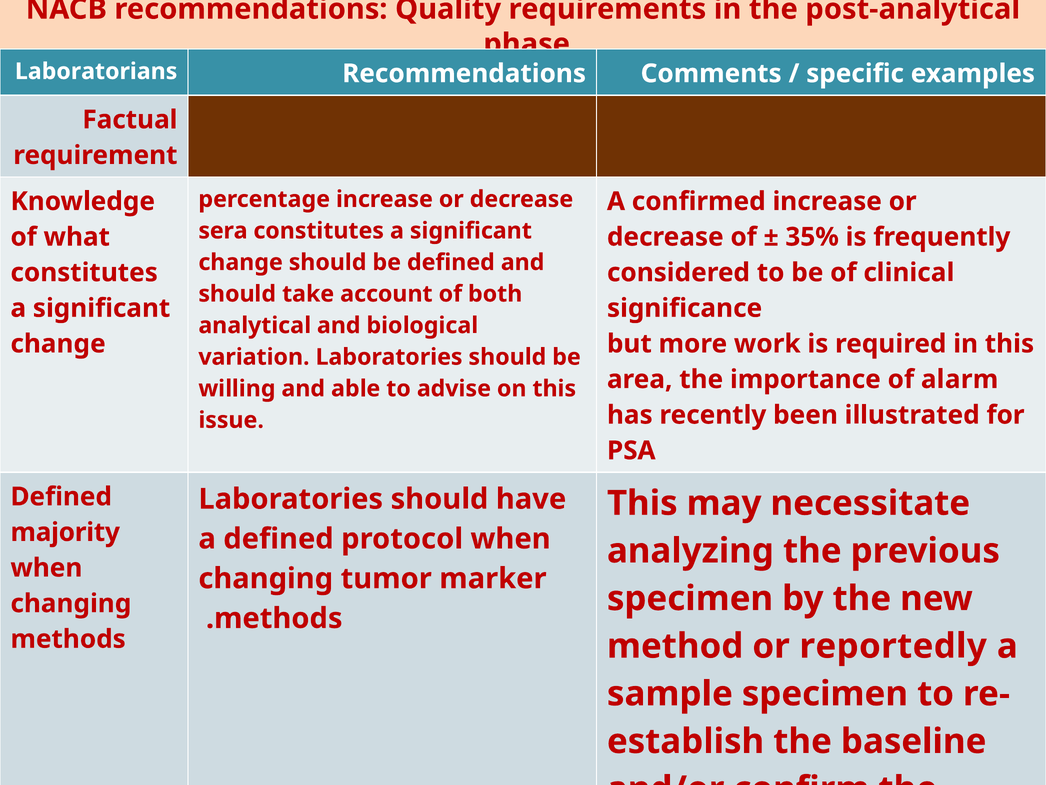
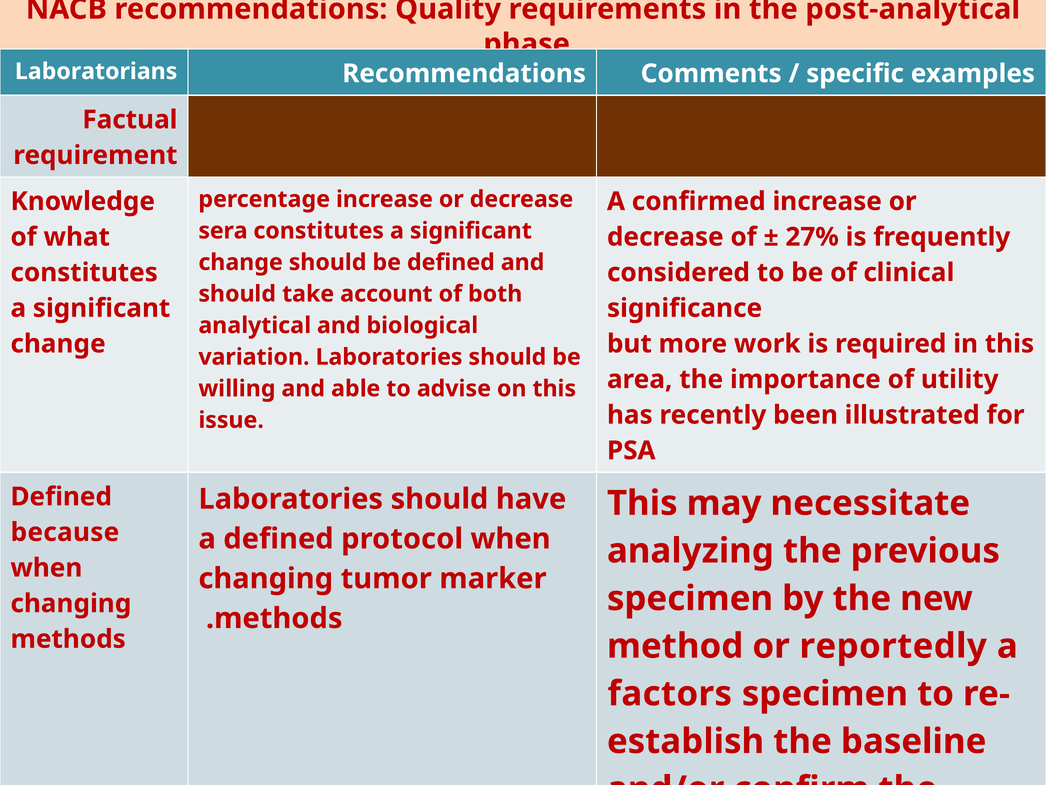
35%: 35% -> 27% (812, 237)
alarm: alarm -> utility (960, 379)
majority: majority -> because (65, 532)
sample: sample -> factors (670, 693)
